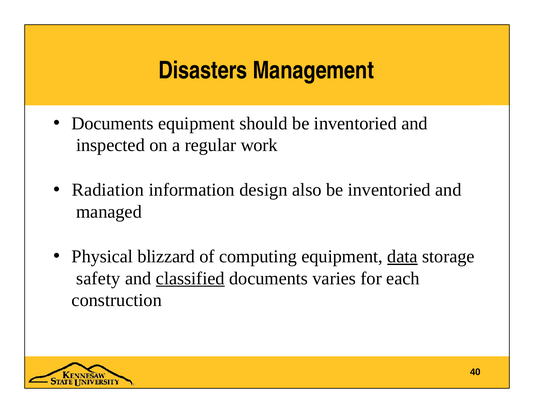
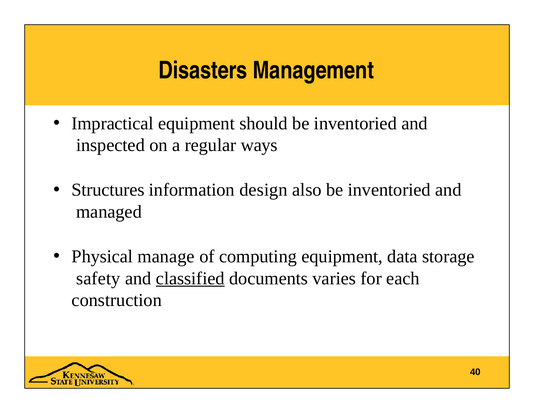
Documents: Documents -> Impractical (113, 123)
work: work -> ways (259, 145)
Radiation: Radiation -> Structures (108, 190)
blizzard: blizzard -> manage (166, 256)
data underline: present -> none (402, 256)
